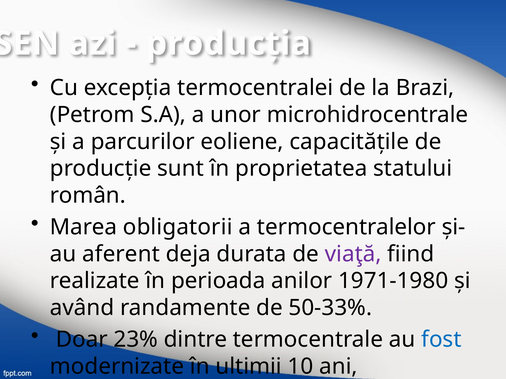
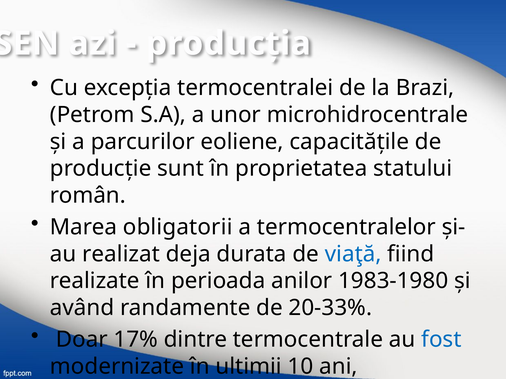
aferent: aferent -> realizat (121, 254)
viaţă colour: purple -> blue (353, 254)
1971-1980: 1971-1980 -> 1983-1980 (393, 281)
50-33%: 50-33% -> 20-33% (330, 308)
23%: 23% -> 17% (136, 340)
